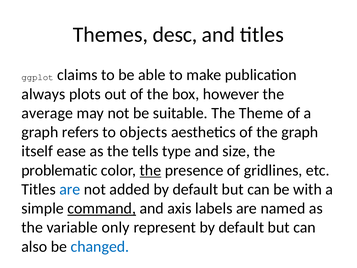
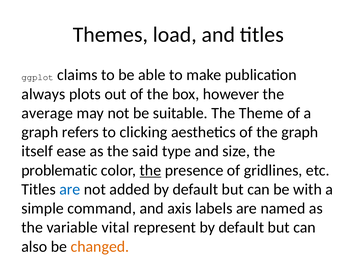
desc: desc -> load (175, 35)
objects: objects -> clicking (144, 132)
tells: tells -> said (145, 151)
command underline: present -> none (102, 208)
only: only -> vital (116, 227)
changed colour: blue -> orange (100, 246)
